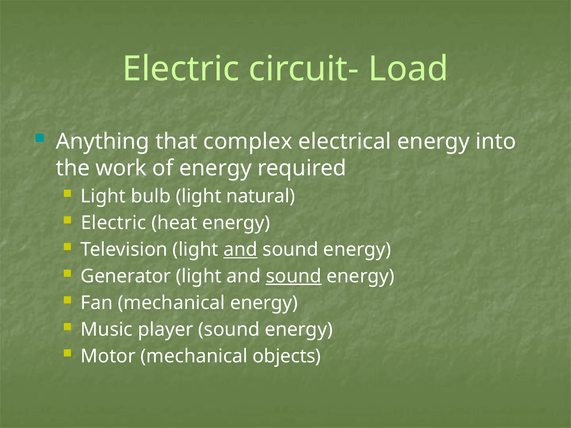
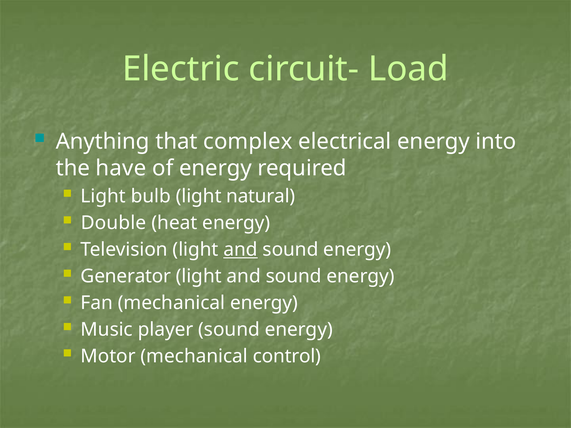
work: work -> have (121, 168)
Electric: Electric -> Double (114, 223)
sound underline: present -> none (294, 276)
objects: objects -> control (287, 356)
